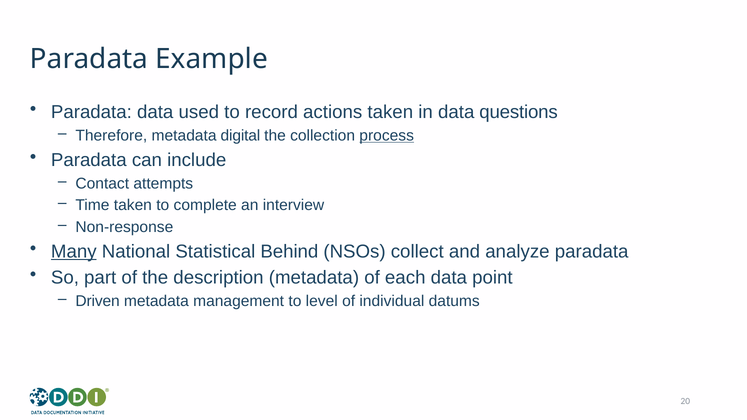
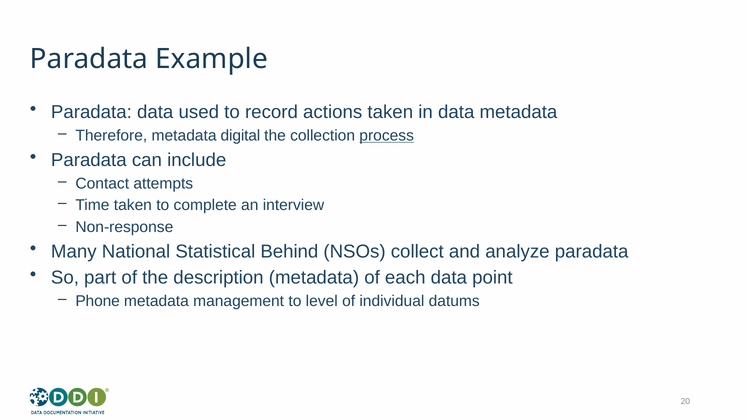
data questions: questions -> metadata (518, 112)
Many underline: present -> none (74, 252)
Driven: Driven -> Phone (98, 301)
